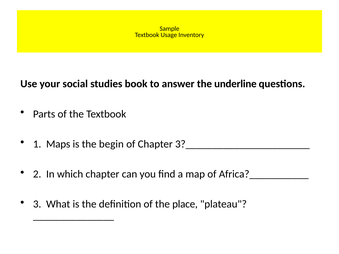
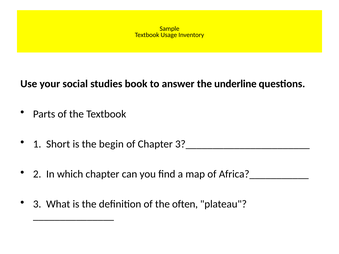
Maps: Maps -> Short (58, 144)
place: place -> often (185, 204)
